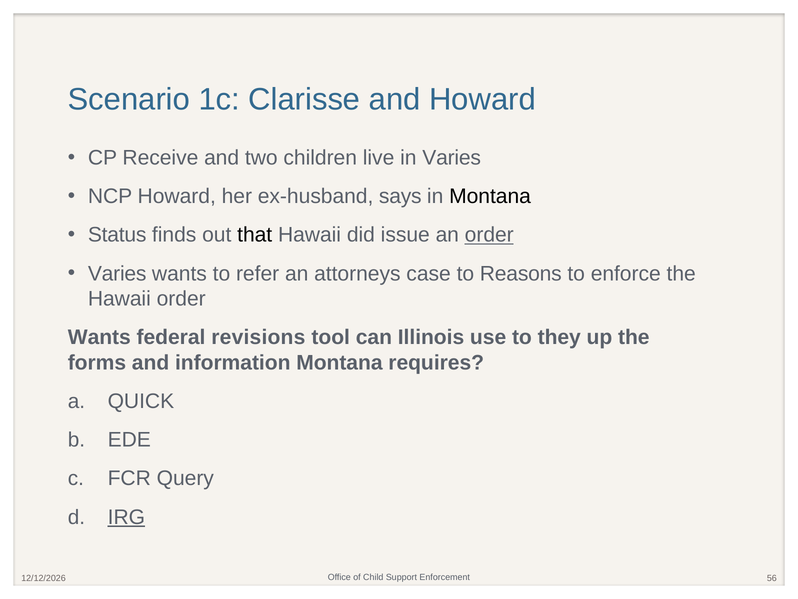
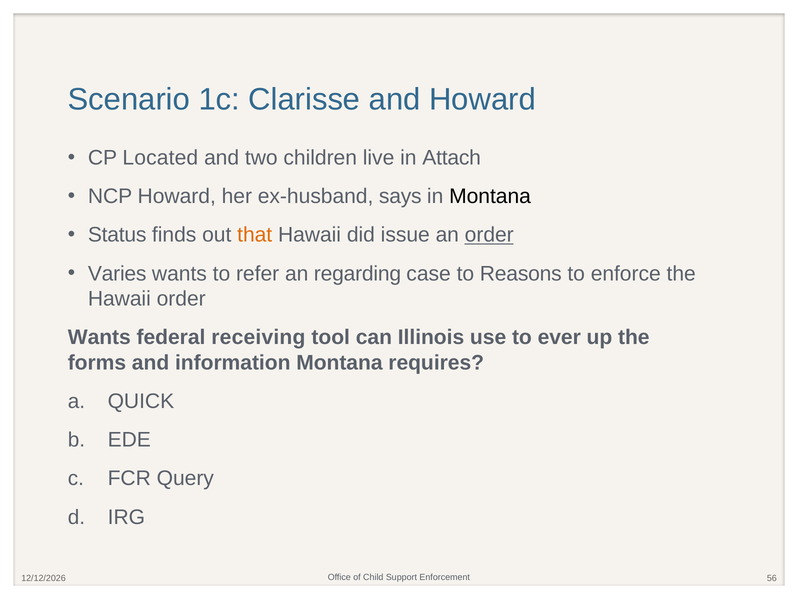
Receive: Receive -> Located (160, 158)
in Varies: Varies -> Attach (452, 158)
that colour: black -> orange (255, 235)
attorneys: attorneys -> regarding (357, 273)
revisions: revisions -> receiving (258, 337)
they: they -> ever (559, 337)
IRG underline: present -> none (126, 517)
